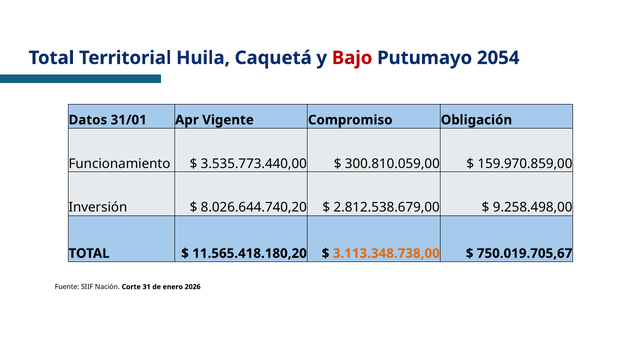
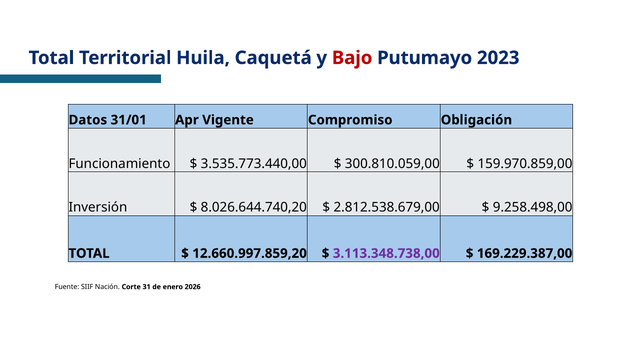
2054: 2054 -> 2023 (498, 58)
11.565.418.180,20: 11.565.418.180,20 -> 12.660.997.859,20 (250, 253)
3.113.348.738,00 colour: orange -> purple (386, 253)
750.019.705,67: 750.019.705,67 -> 169.229.387,00 (525, 253)
